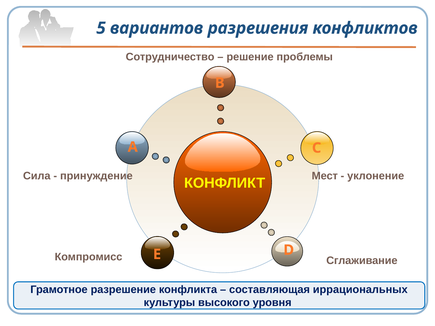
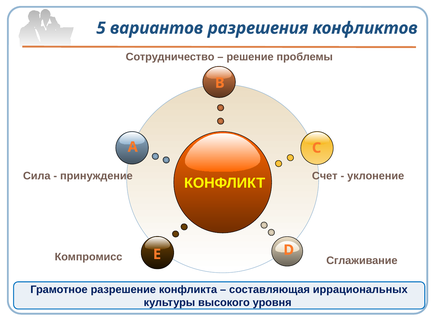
Мест: Мест -> Счет (325, 176)
